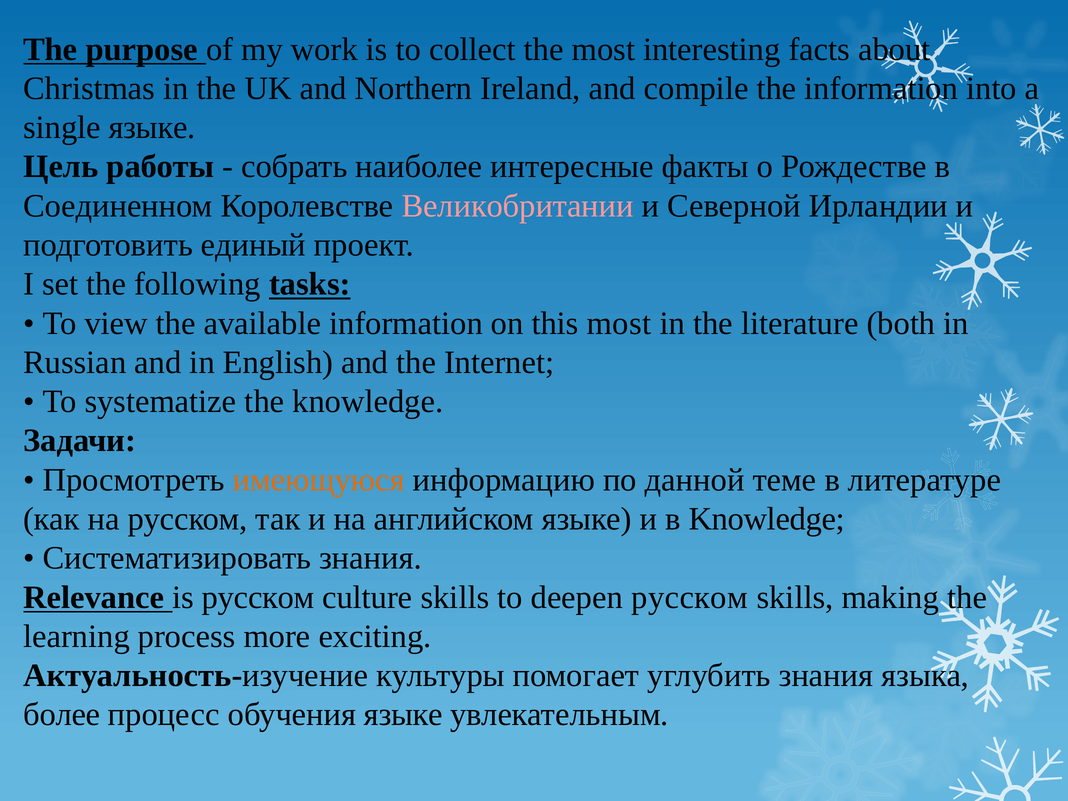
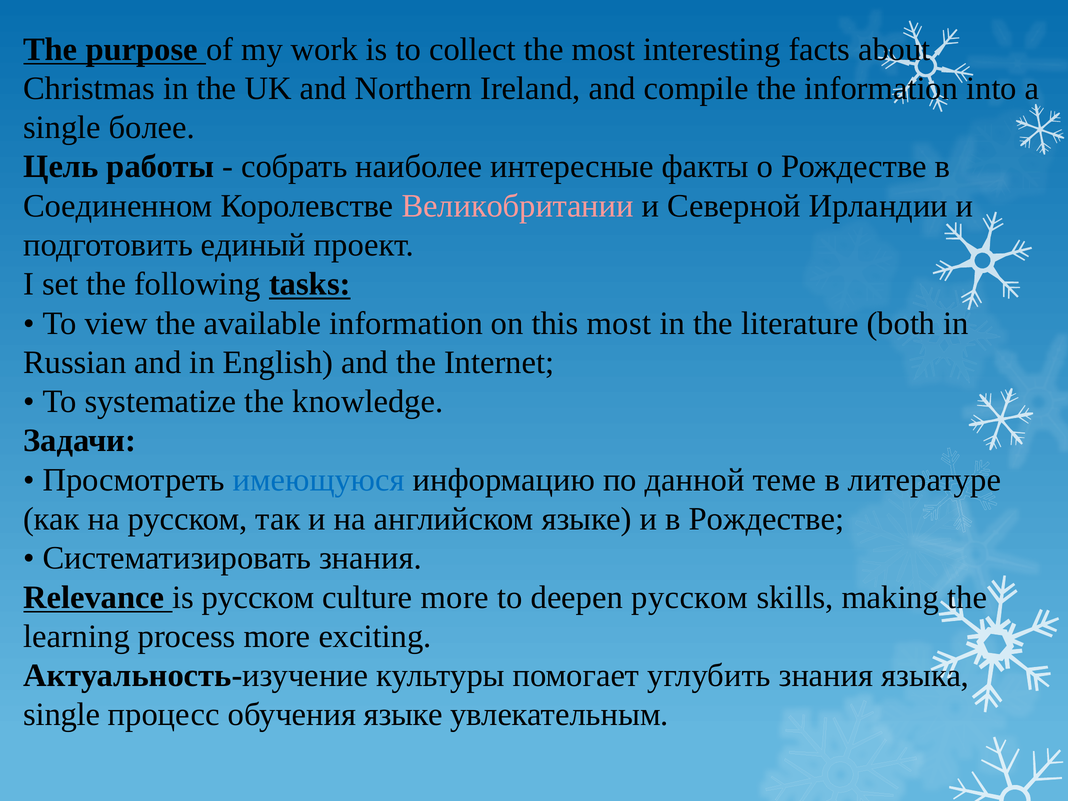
single языке: языке -> более (152, 128)
имеющуюся colour: orange -> blue (319, 480)
в Knowledge: Knowledge -> Рождестве (767, 519)
culture skills: skills -> more (455, 597)
более: более -> single (62, 715)
